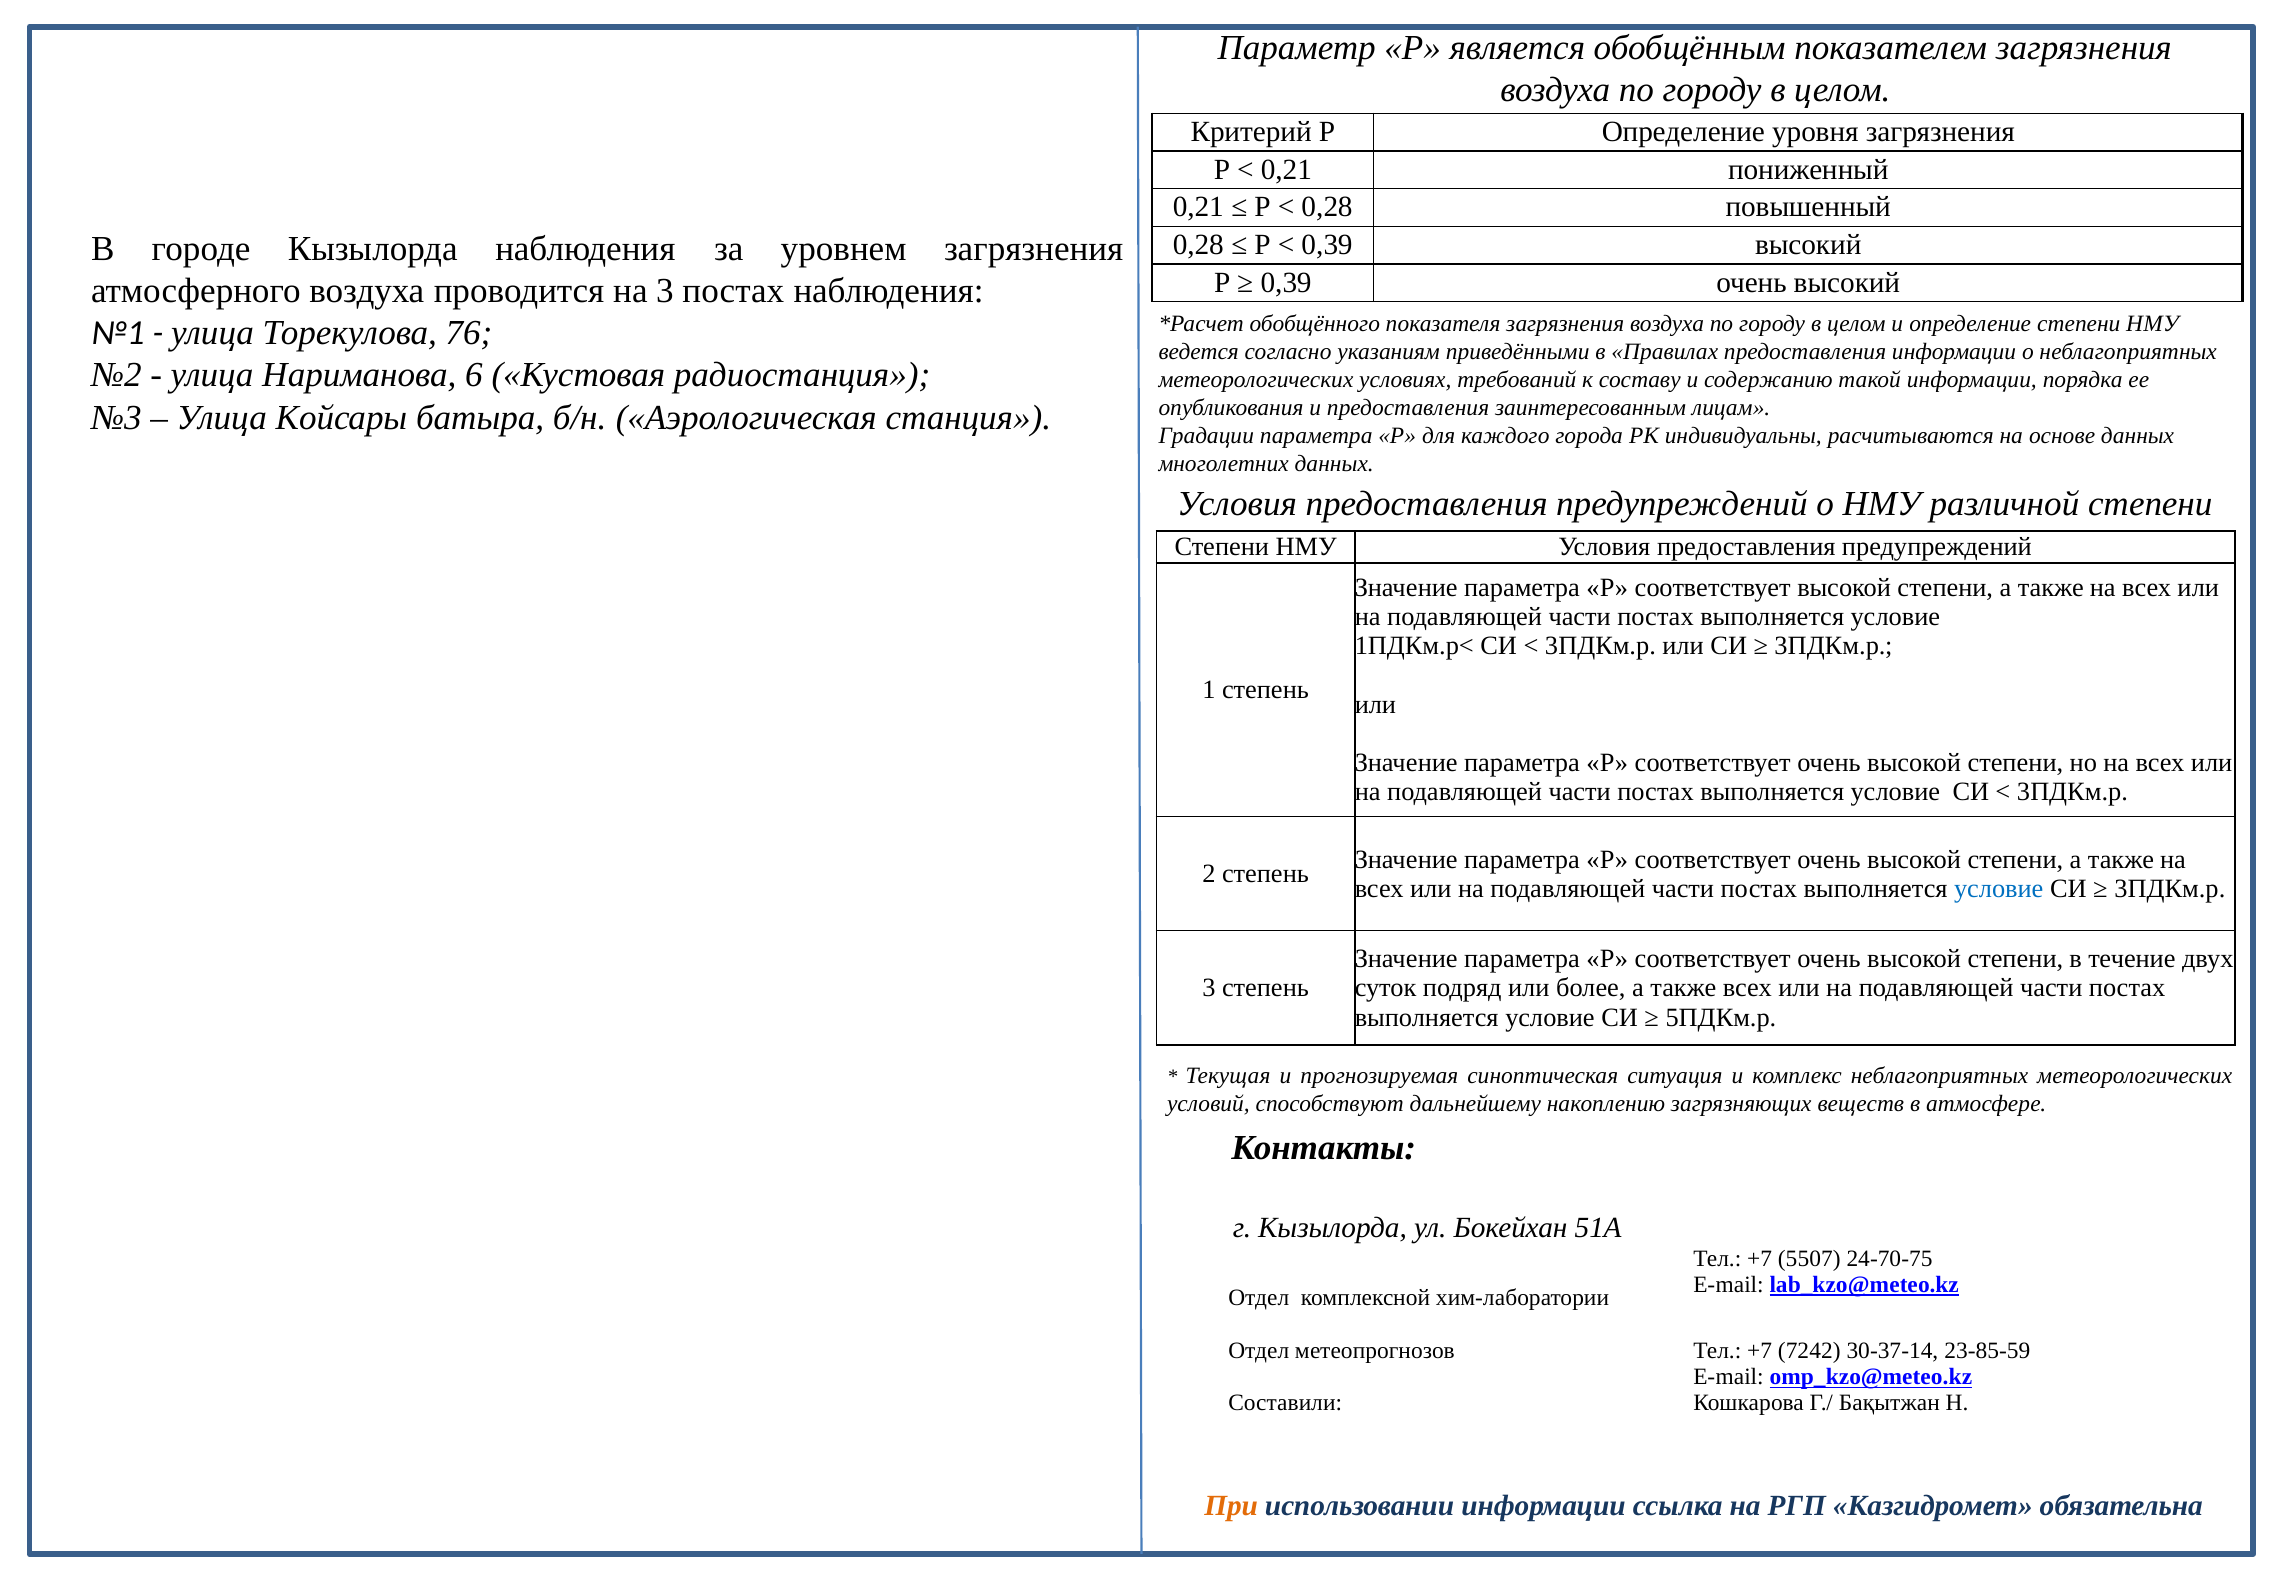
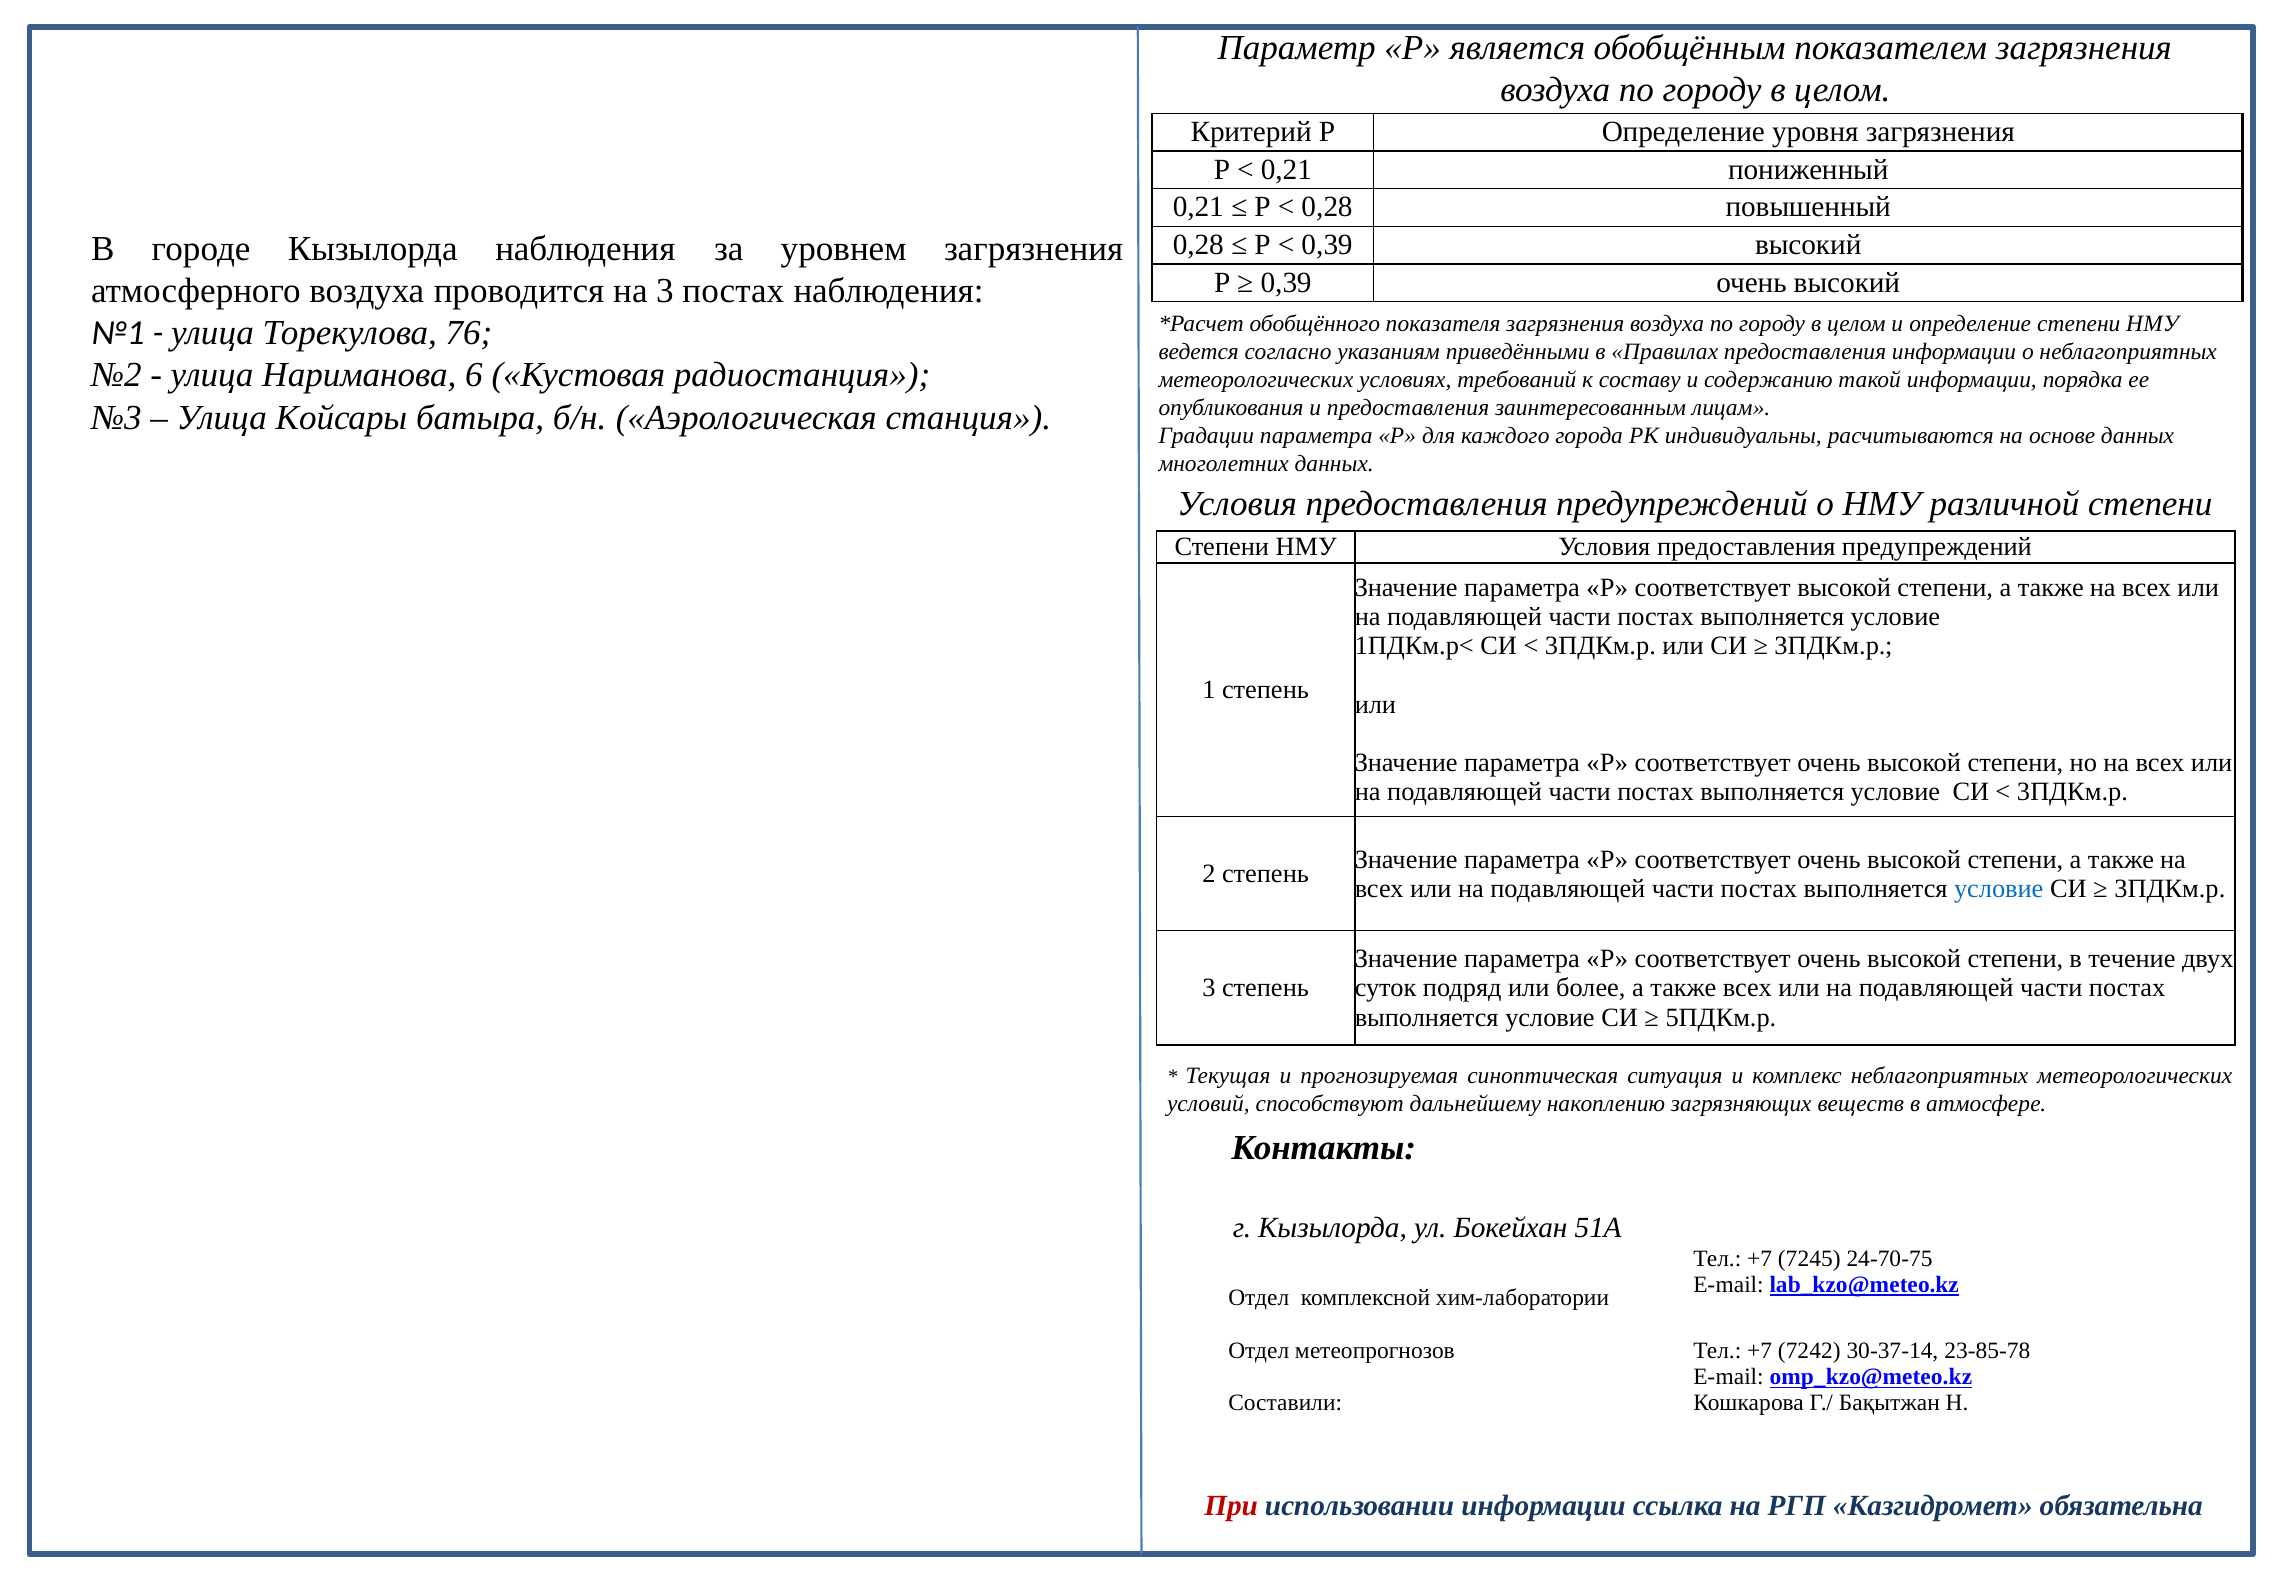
5507: 5507 -> 7245 (1809, 1258)
23-85-59: 23-85-59 -> 23-85-78 (1987, 1351)
При colour: orange -> red (1231, 1505)
